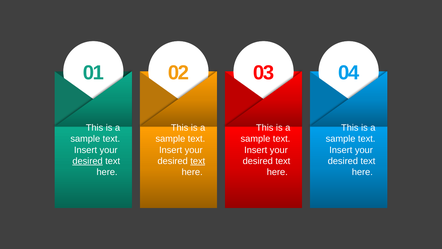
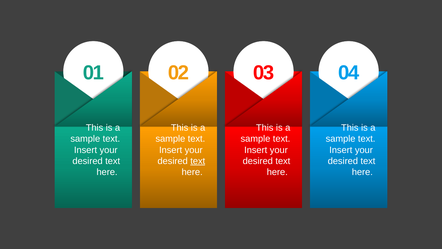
desired underline: present -> none (88, 161)
